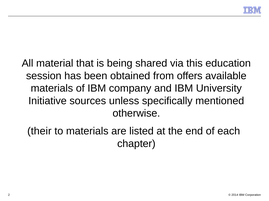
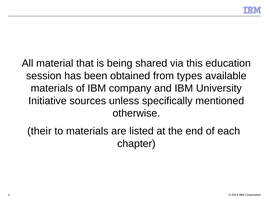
offers: offers -> types (190, 76)
